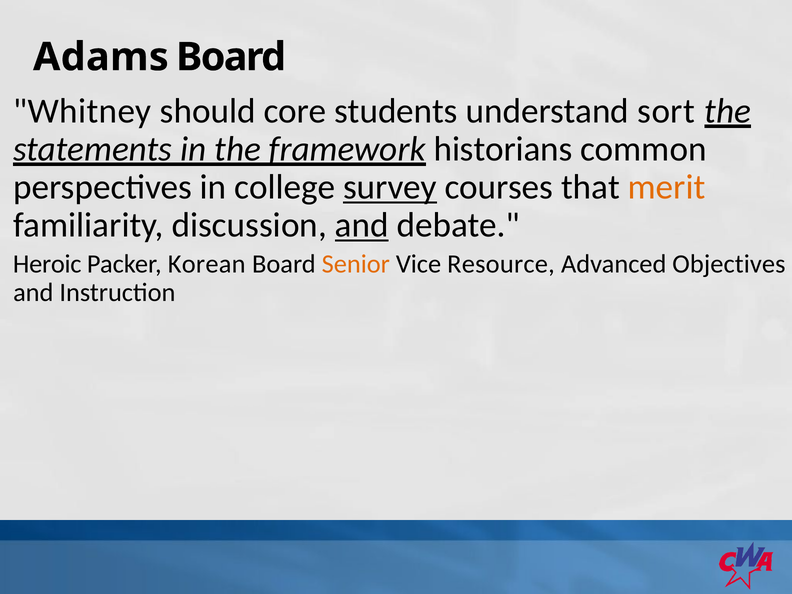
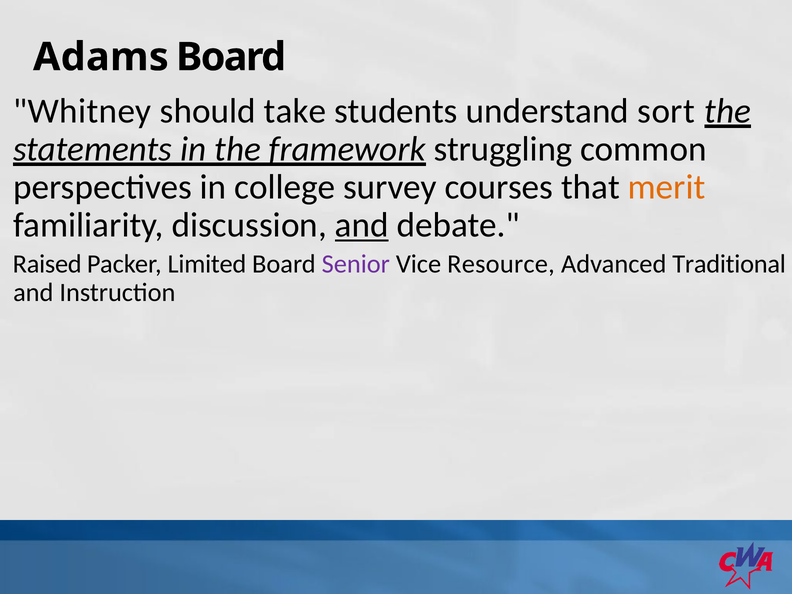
core: core -> take (295, 111)
historians: historians -> struggling (503, 149)
survey underline: present -> none (390, 187)
Heroic: Heroic -> Raised (47, 264)
Korean: Korean -> Limited (207, 264)
Senior colour: orange -> purple (356, 264)
Objectives: Objectives -> Traditional (729, 264)
